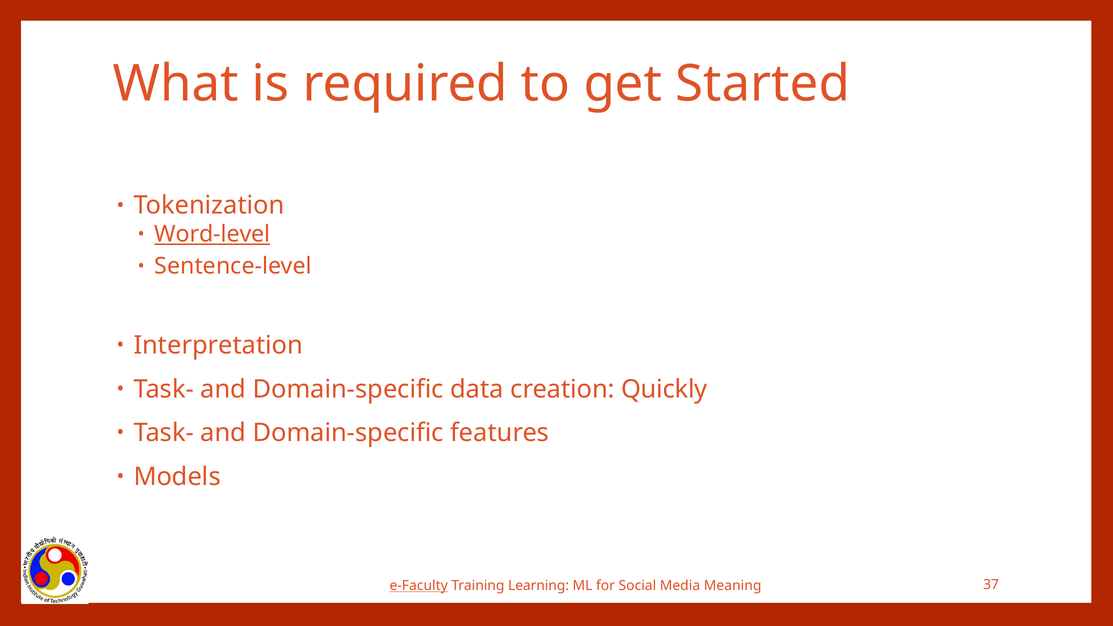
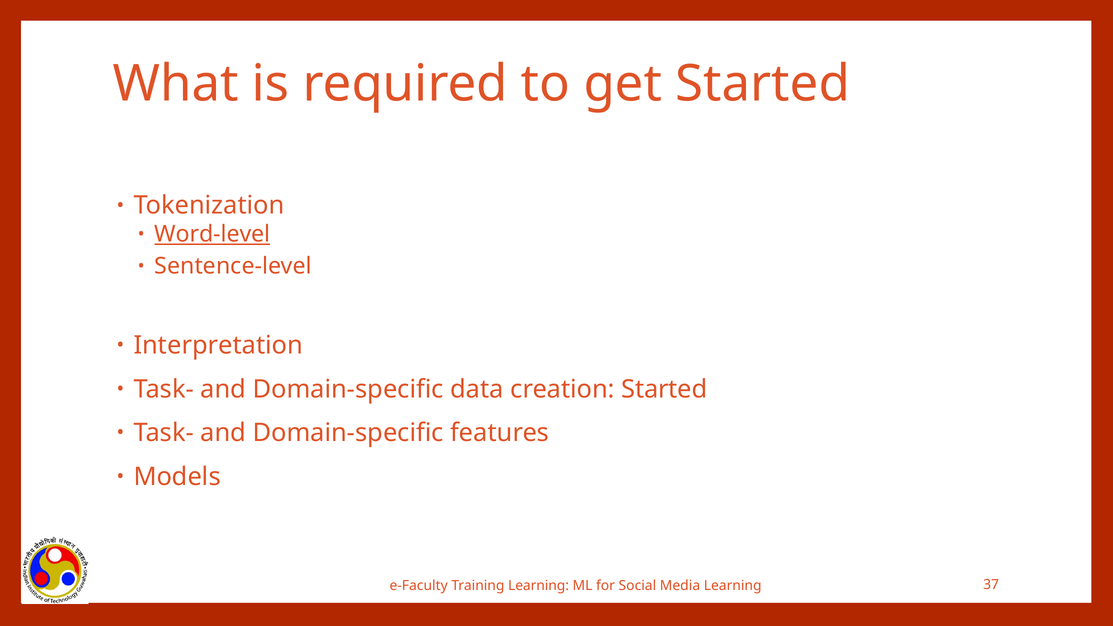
creation Quickly: Quickly -> Started (664, 389)
e-Faculty underline: present -> none (419, 586)
Media Meaning: Meaning -> Learning (733, 586)
